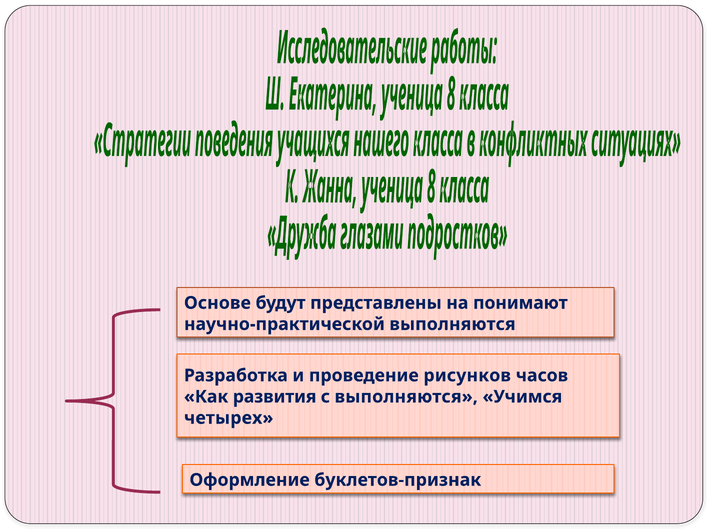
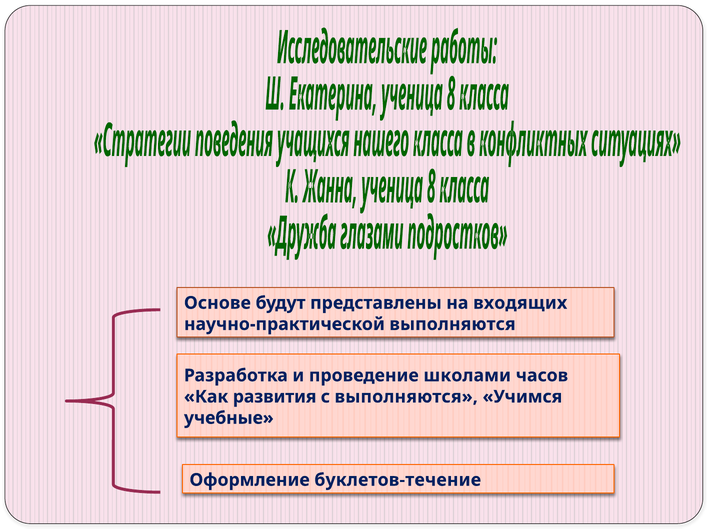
понимают: понимают -> входящих (520, 303)
рисунков: рисунков -> школами (467, 375)
четырех: четырех -> учебные (229, 418)
буклетов-признак: буклетов-признак -> буклетов-течение (398, 480)
